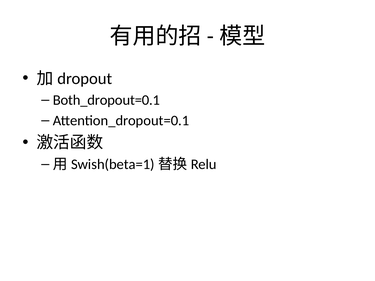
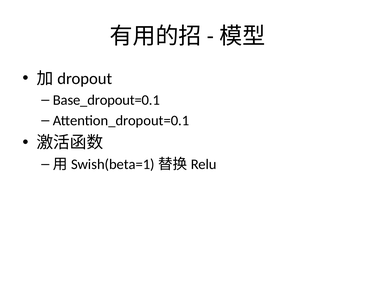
Both_dropout=0.1: Both_dropout=0.1 -> Base_dropout=0.1 (106, 100)
